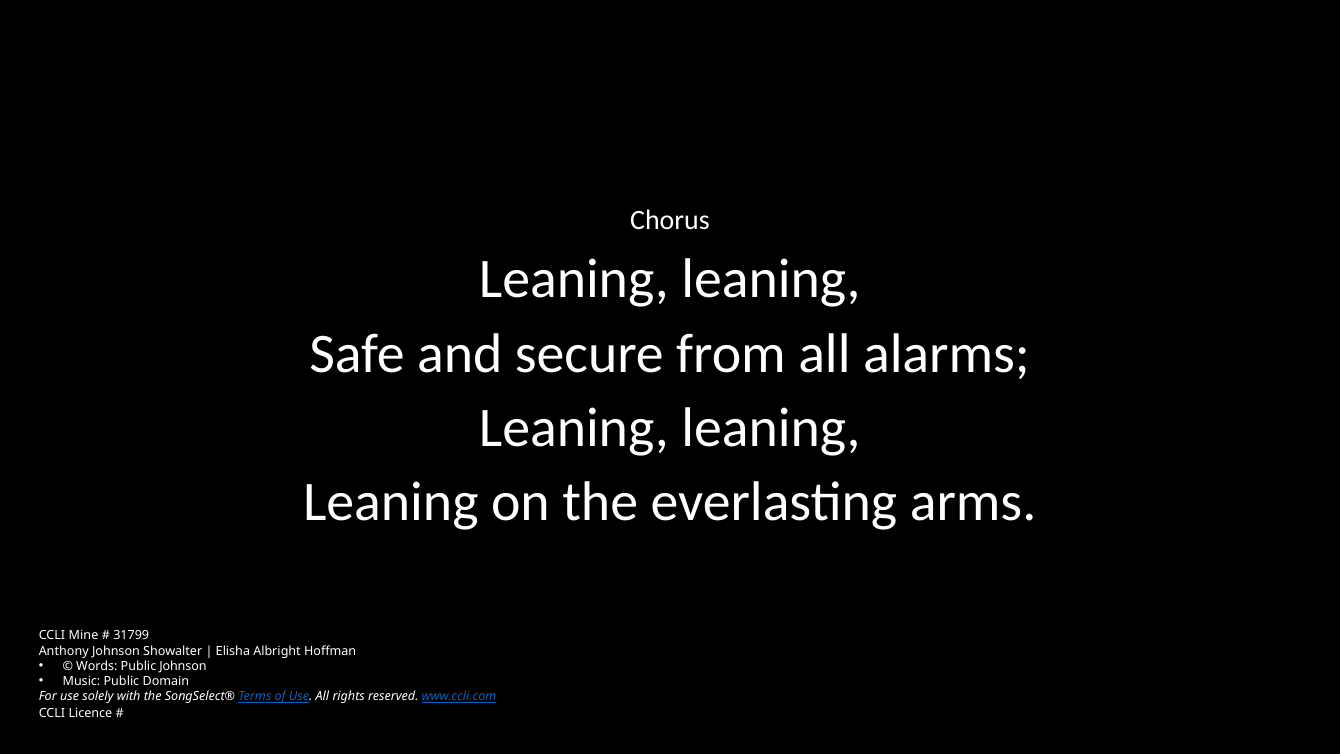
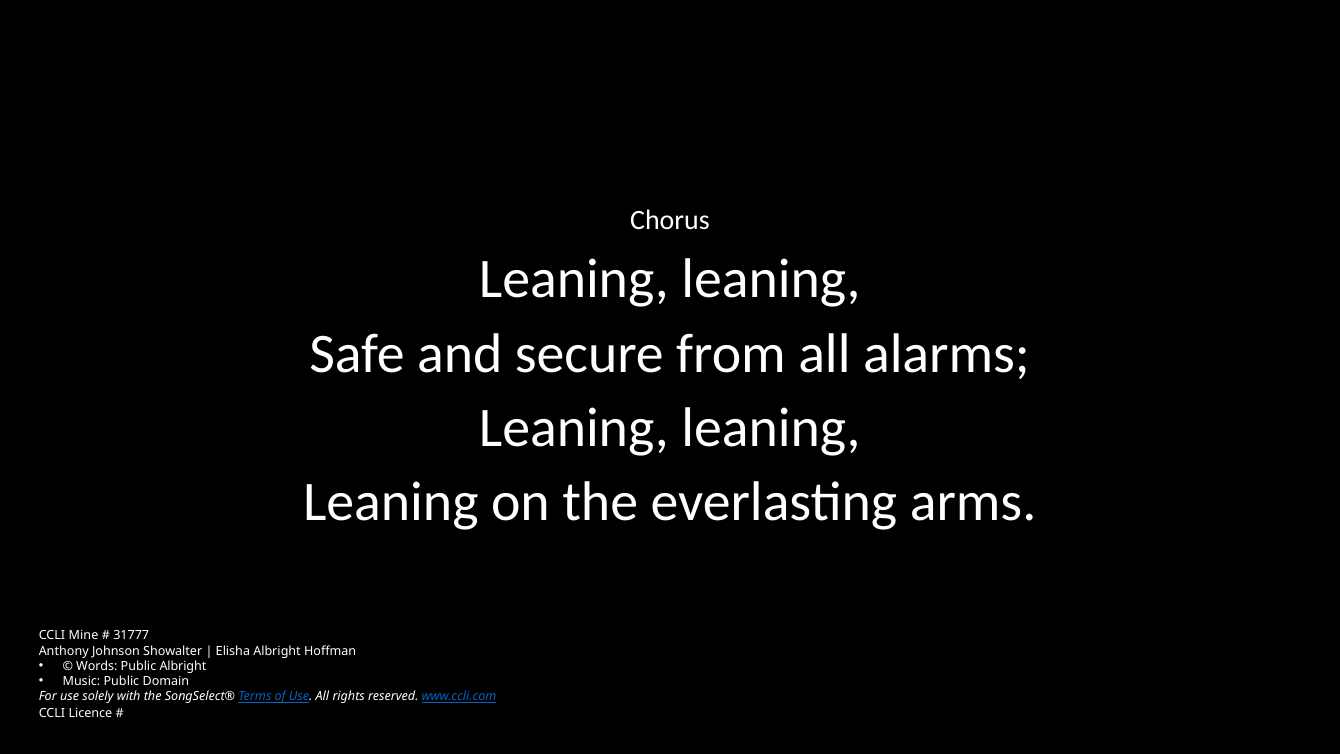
31799: 31799 -> 31777 (131, 636)
Public Johnson: Johnson -> Albright (183, 666)
